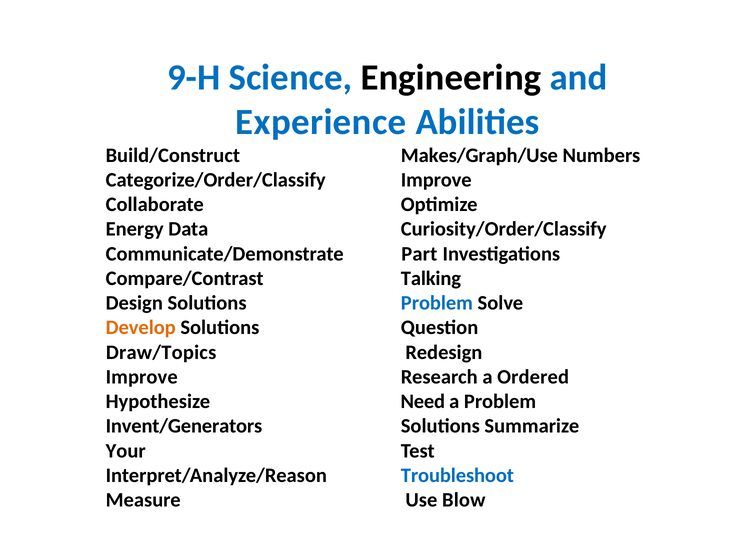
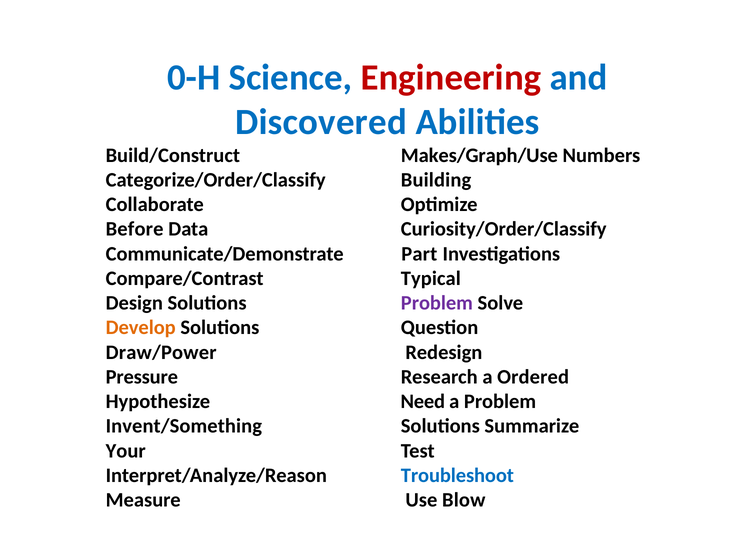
9-H: 9-H -> 0-H (194, 78)
Engineering colour: black -> red (451, 78)
Experience: Experience -> Discovered (321, 122)
Categorize/Order/Classify Improve: Improve -> Building (436, 180)
Energy: Energy -> Before (135, 229)
Talking: Talking -> Typical (431, 278)
Problem colour: blue -> purple (437, 303)
Draw/Topics: Draw/Topics -> Draw/Power (161, 352)
Improve: Improve -> Pressure (142, 377)
Invent/Generators: Invent/Generators -> Invent/Something (184, 426)
